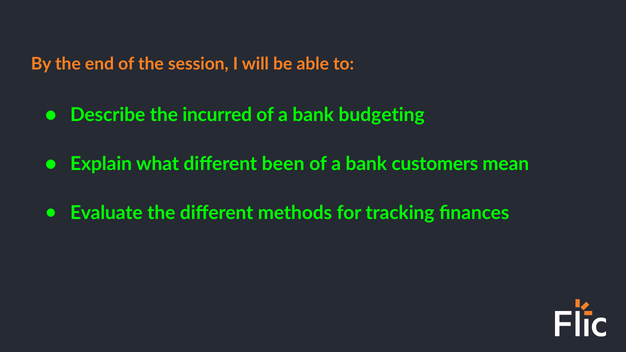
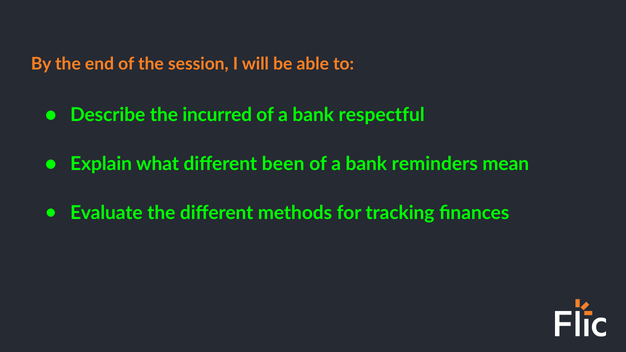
budgeting: budgeting -> respectful (382, 115)
customers: customers -> reminders (435, 164)
